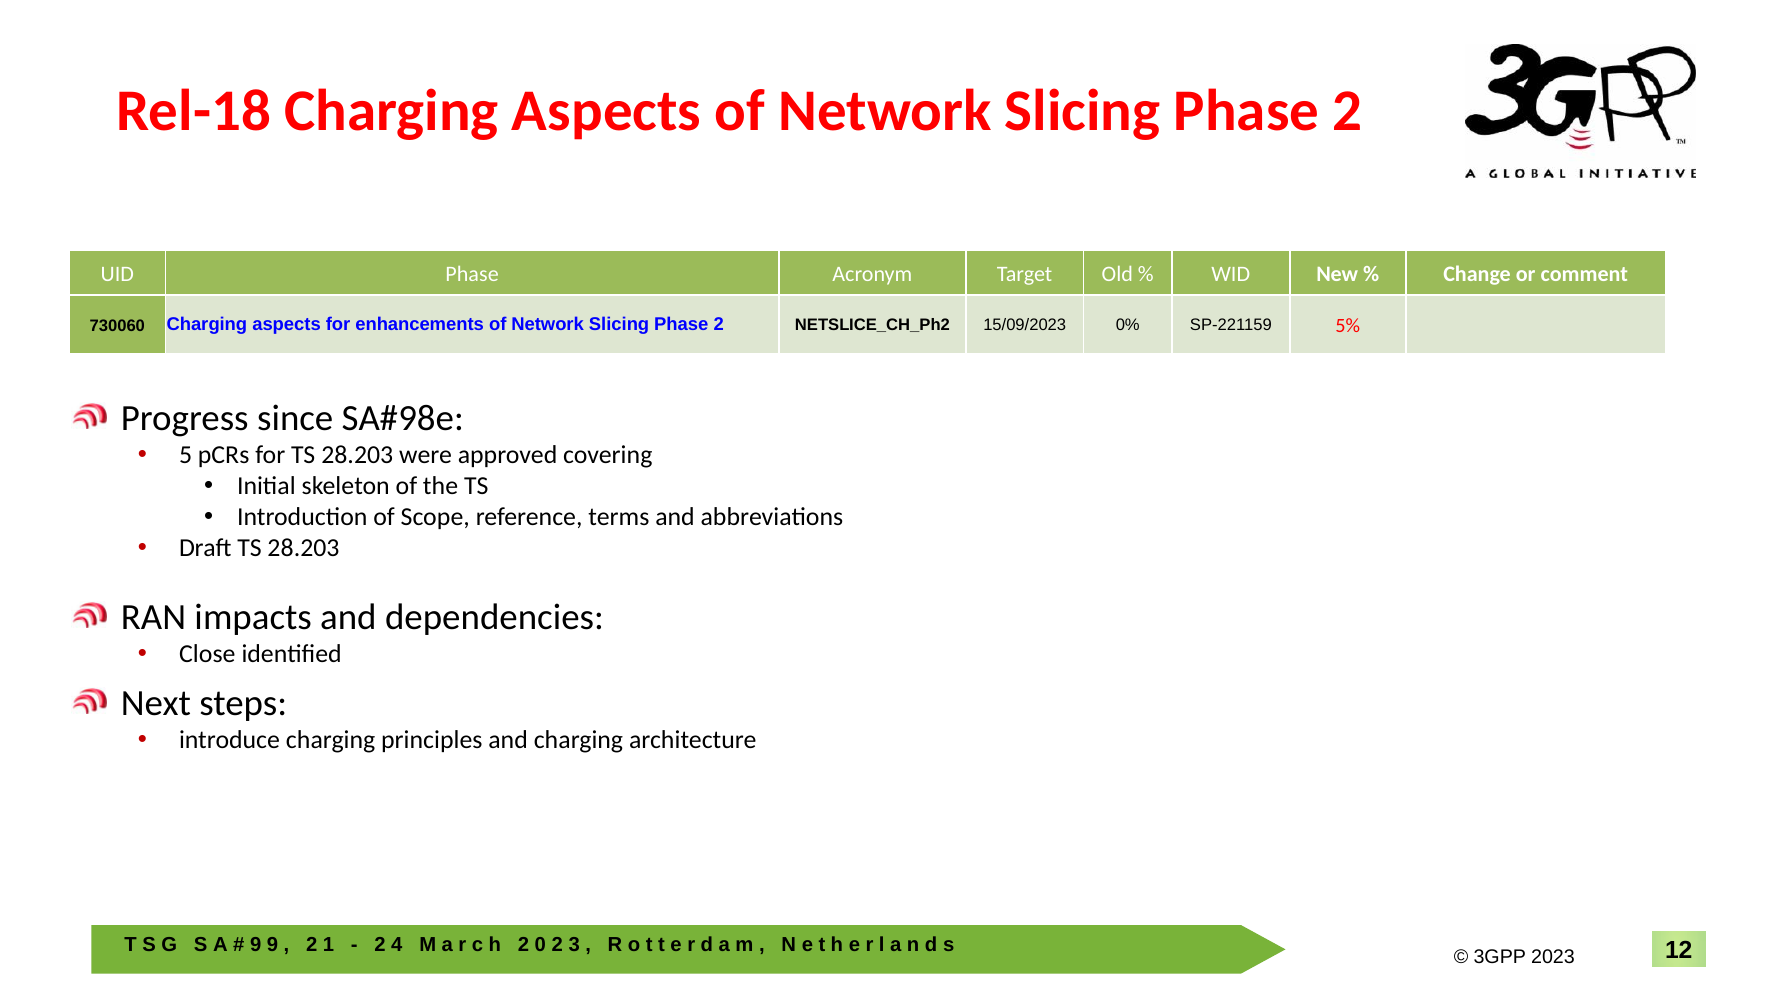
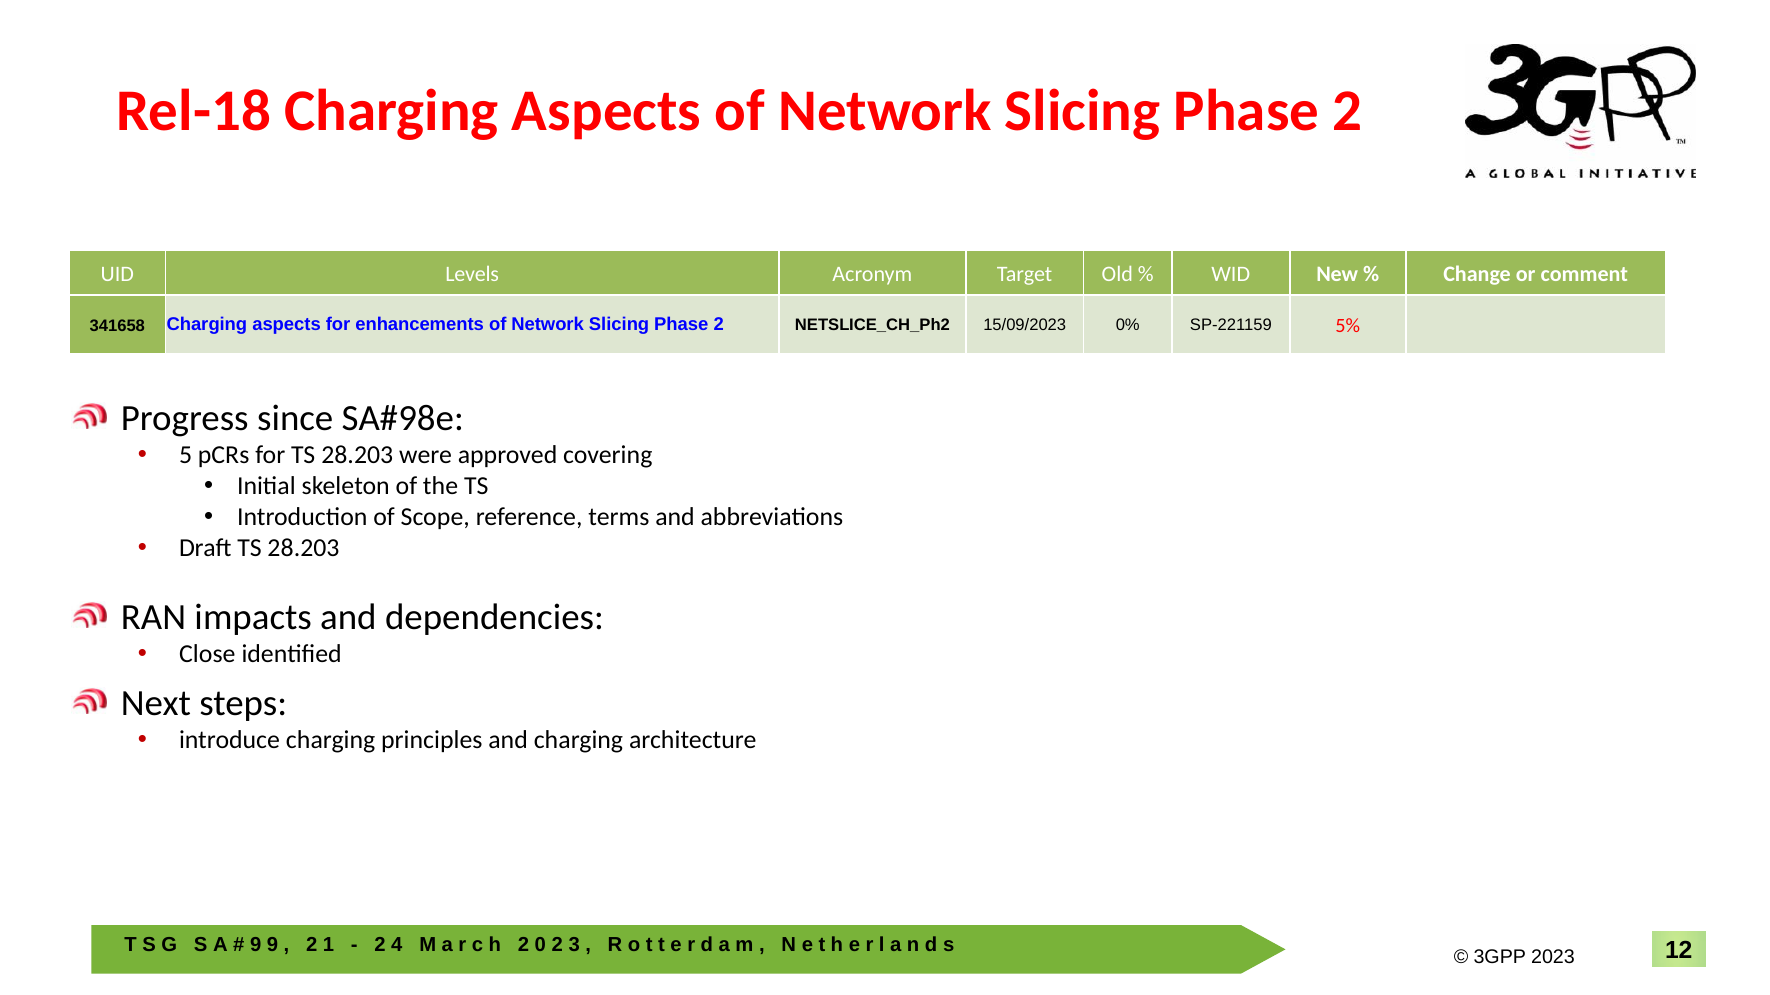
UID Phase: Phase -> Levels (472, 274)
730060: 730060 -> 341658 (117, 326)
